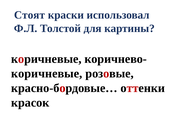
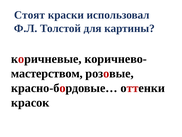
коричневые: коричневые -> мастерством (47, 73)
